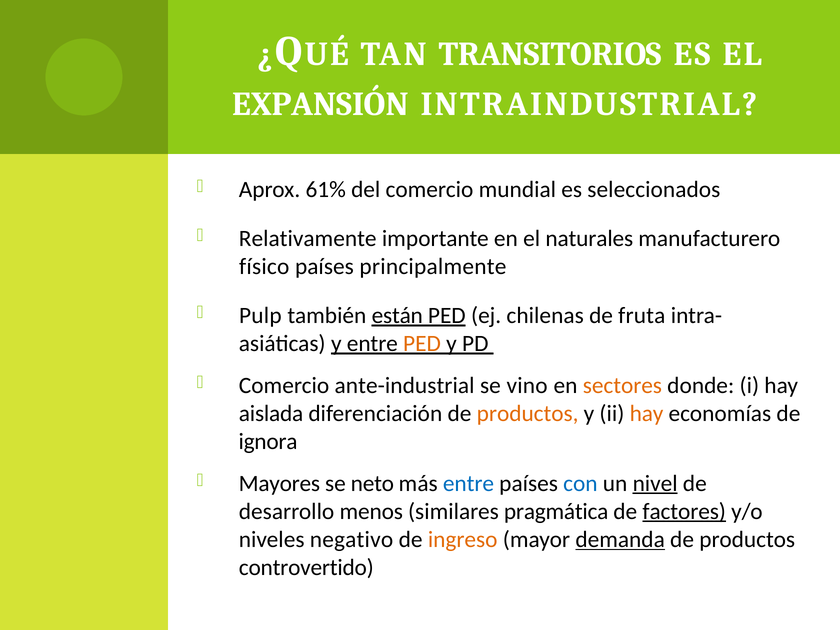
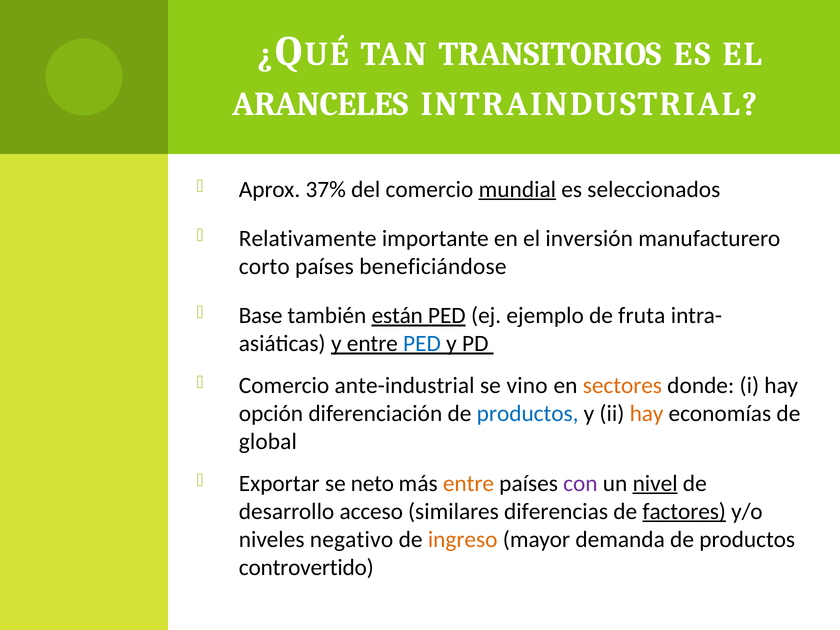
EXPANSIÓN: EXPANSIÓN -> ARANCELES (321, 104)
61%: 61% -> 37% (326, 189)
mundial underline: none -> present (517, 189)
naturales: naturales -> inversión (589, 238)
físico: físico -> corto (264, 266)
principalmente: principalmente -> beneficiándose (433, 266)
Pulp: Pulp -> Base (261, 315)
chilenas: chilenas -> ejemplo (545, 315)
PED colour: orange -> blue (422, 343)
aislada: aislada -> opción (271, 413)
productos colour: orange -> blue (528, 413)
ignora: ignora -> global (268, 441)
Mayores: Mayores -> Exportar (279, 483)
entre colour: blue -> orange (469, 483)
con colour: blue -> purple (580, 483)
menos: menos -> acceso (371, 511)
pragmática: pragmática -> diferencias (556, 511)
demanda underline: present -> none (620, 539)
